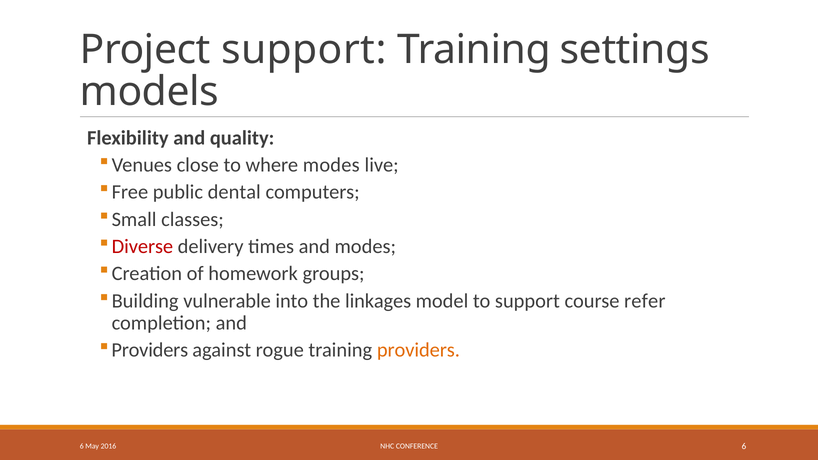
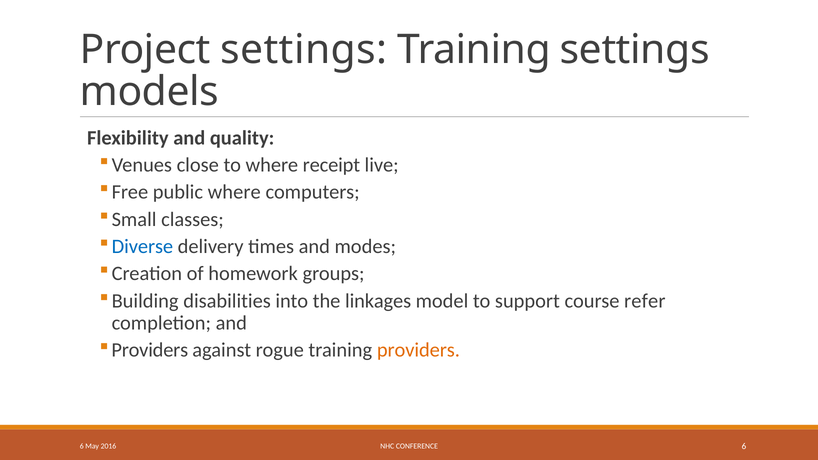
Project support: support -> settings (304, 50)
where modes: modes -> receipt (331, 165)
public dental: dental -> where (234, 192)
Diverse colour: red -> blue (142, 247)
vulnerable: vulnerable -> disabilities (227, 301)
